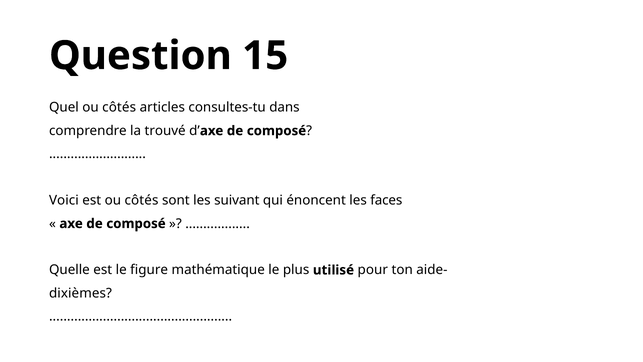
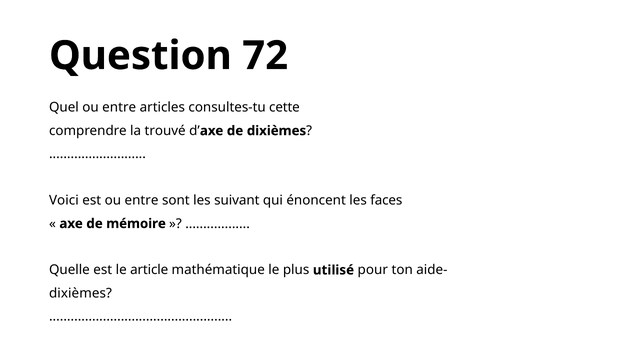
15: 15 -> 72 (265, 56)
Quel ou côtés: côtés -> entre (119, 107)
dans: dans -> cette (284, 107)
composé: composé -> dixièmes (277, 131)
est ou côtés: côtés -> entre (142, 200)
composé: composé -> mémoire (136, 223)
figure: figure -> article (149, 270)
